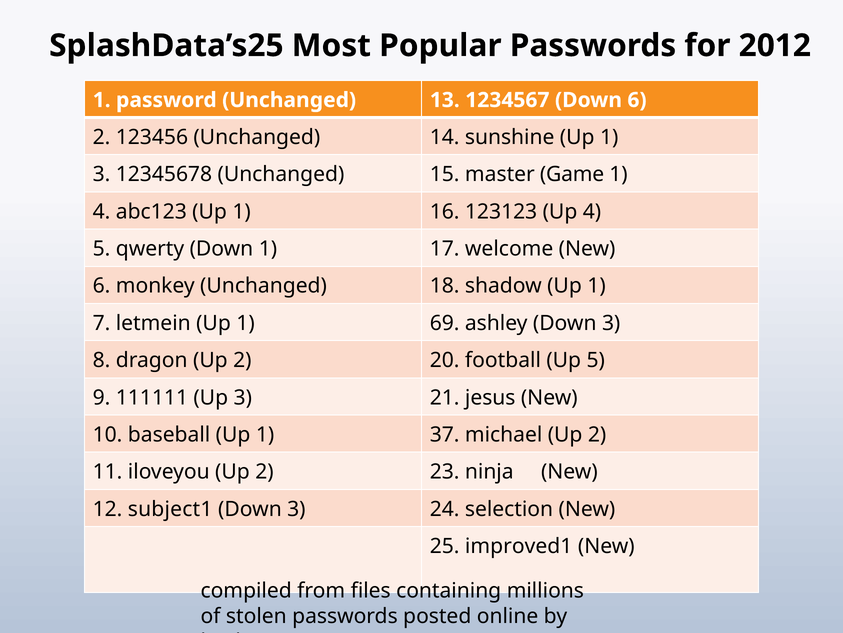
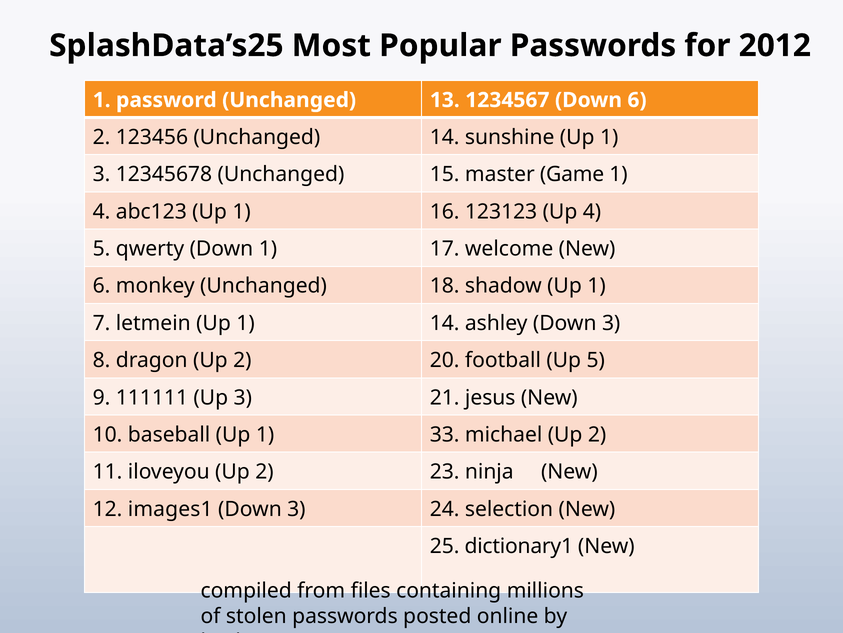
1 69: 69 -> 14 (445, 323)
37: 37 -> 33 (445, 434)
subject1: subject1 -> images1 (170, 509)
improved1: improved1 -> dictionary1 (519, 546)
